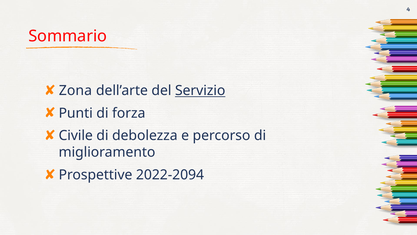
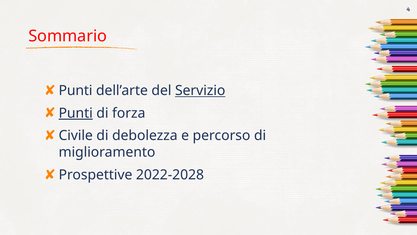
Zona: Zona -> Punti (76, 90)
Punti underline: none -> present (76, 113)
2022-2094: 2022-2094 -> 2022-2028 (170, 175)
